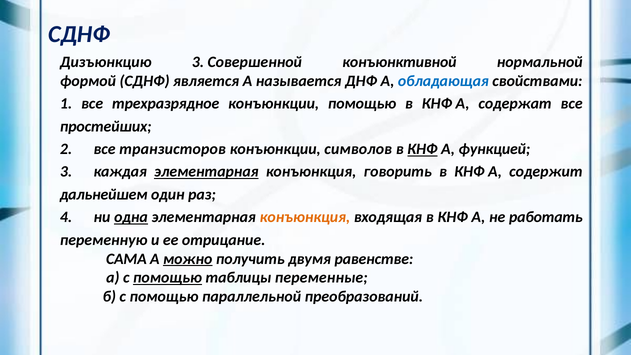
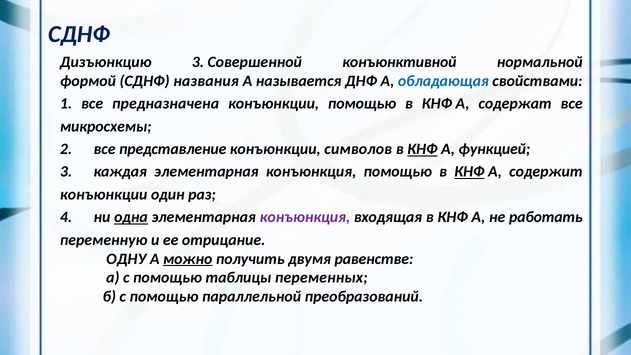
является: является -> названия (206, 81)
трехразрядное: трехразрядное -> предназначена (166, 104)
простейших: простейших -> микросхемы (106, 126)
транзисторов: транзисторов -> представление (173, 149)
элементарная underline: present -> none (206, 172)
конъюнкция говорить: говорить -> помощью (398, 172)
КНФ underline: none -> present (469, 172)
дальнейшем: дальнейшем -> конъюнкции (104, 194)
конъюнкция colour: orange -> purple (305, 217)
САМА: САМА -> ОДНУ (126, 259)
помощью underline: present -> none (167, 278)
переменные: переменные -> переменных (321, 278)
